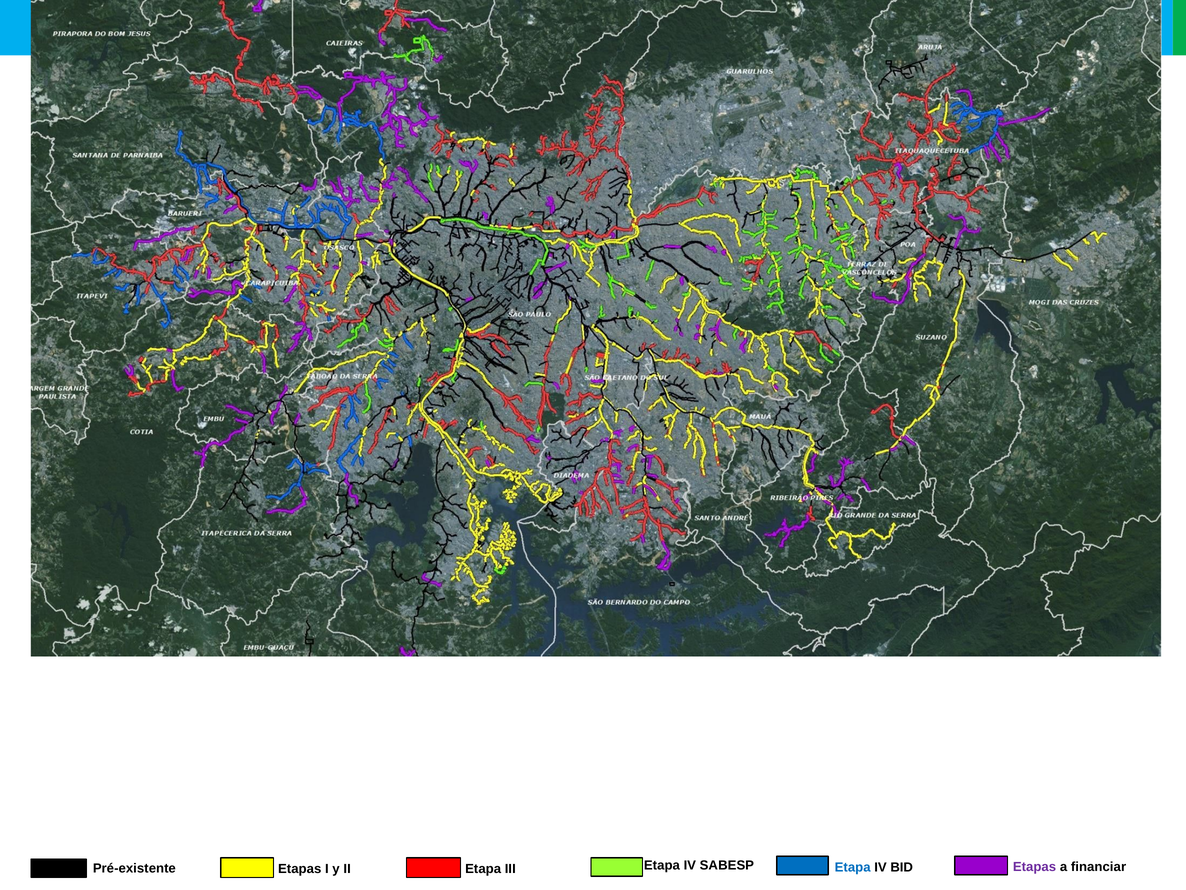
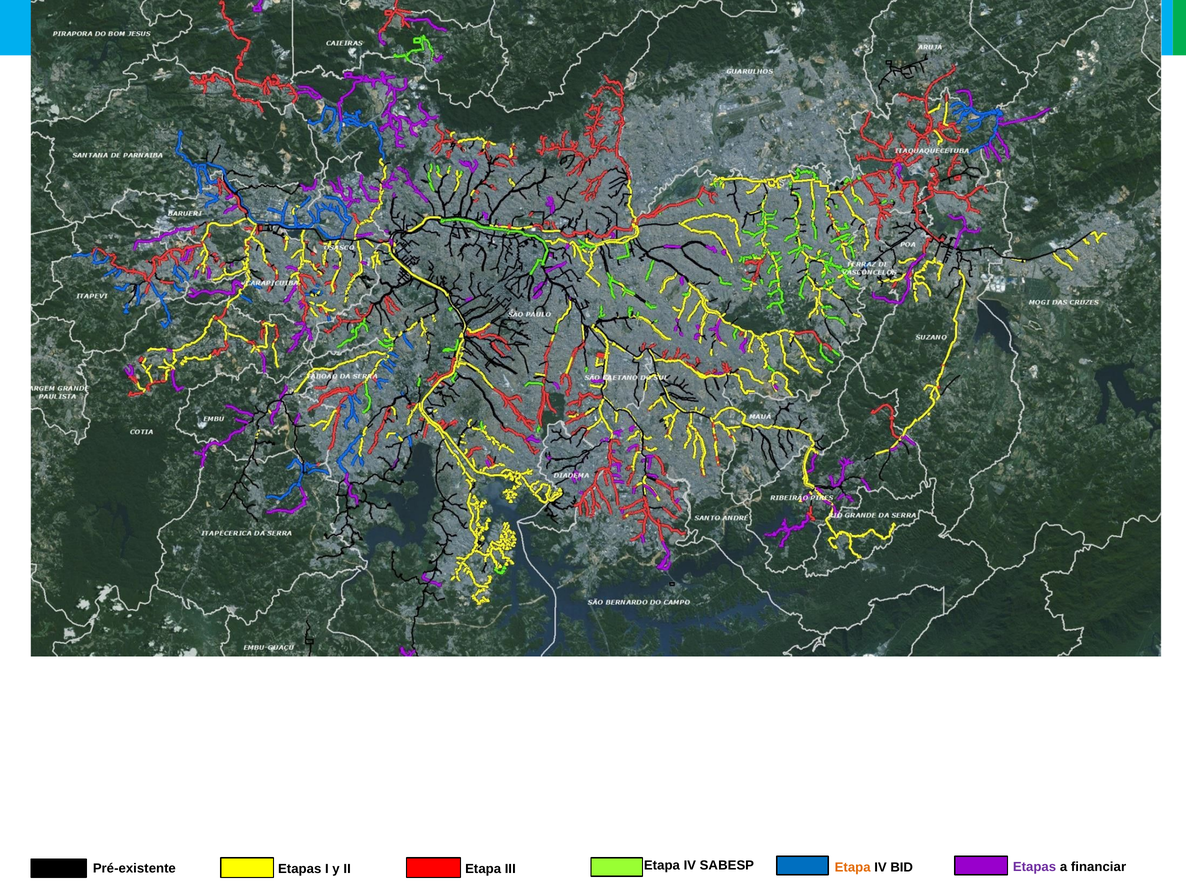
Etapa colour: blue -> orange (853, 867)
